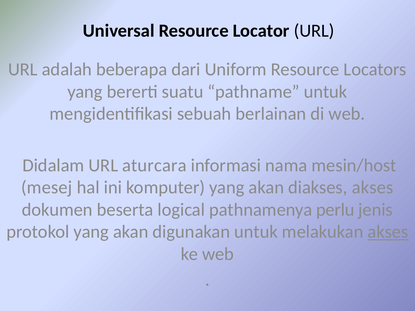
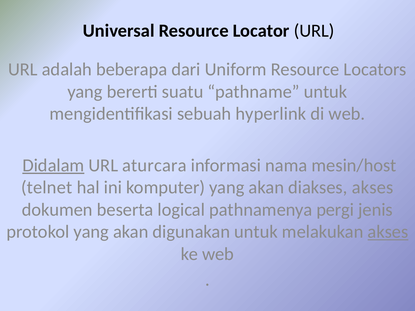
berlainan: berlainan -> hyperlink (271, 114)
Didalam underline: none -> present (53, 166)
mesej: mesej -> telnet (47, 188)
perlu: perlu -> pergi (335, 210)
